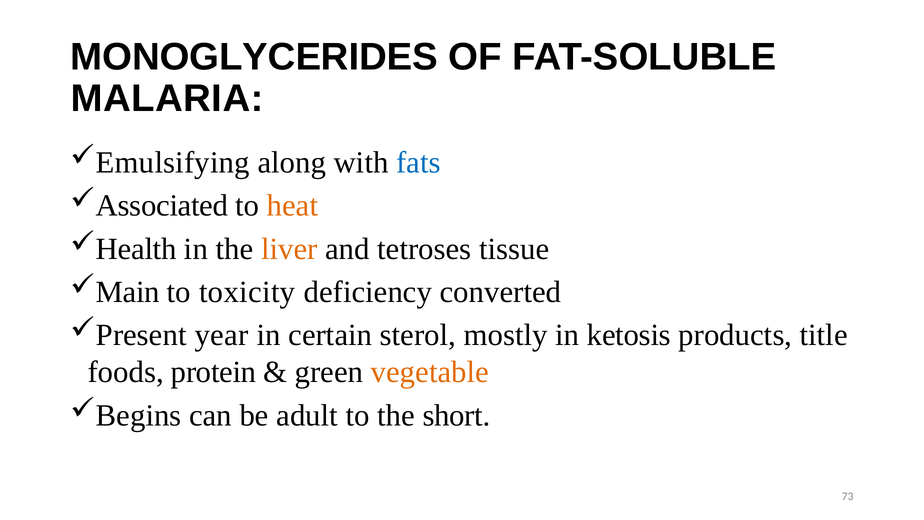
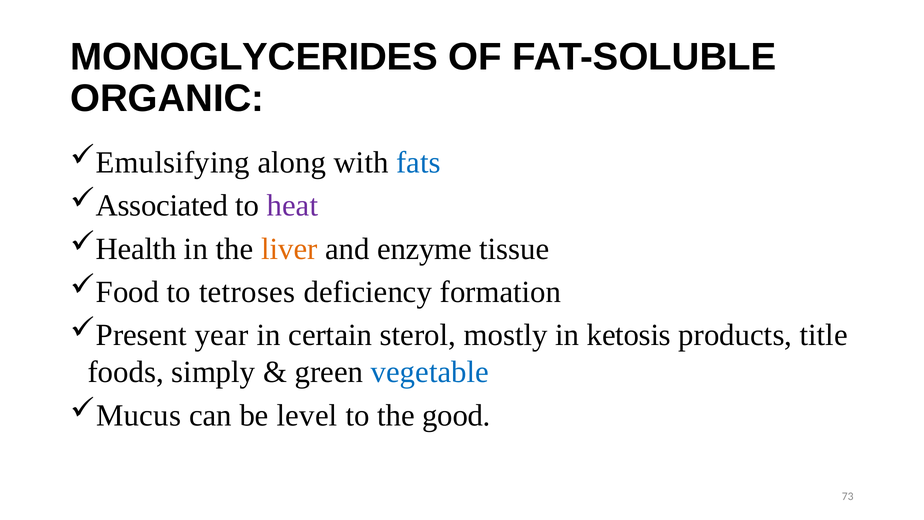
MALARIA: MALARIA -> ORGANIC (167, 98)
heat colour: orange -> purple (293, 206)
tetroses: tetroses -> enzyme (425, 249)
Main: Main -> Food (128, 292)
toxicity: toxicity -> tetroses (247, 292)
converted: converted -> formation (501, 292)
protein: protein -> simply (213, 372)
vegetable colour: orange -> blue (430, 372)
Begins: Begins -> Mucus (139, 415)
adult: adult -> level (307, 415)
short: short -> good (456, 415)
